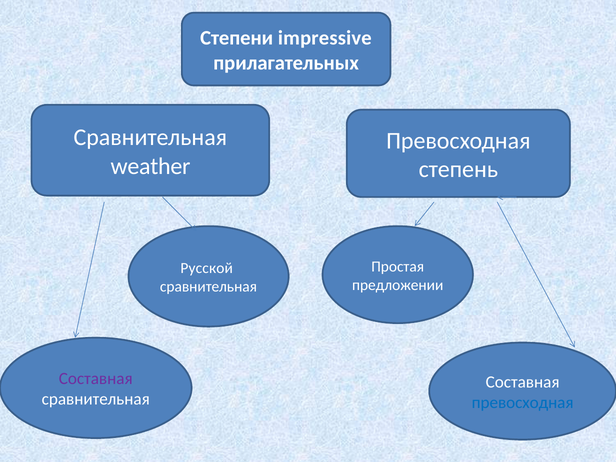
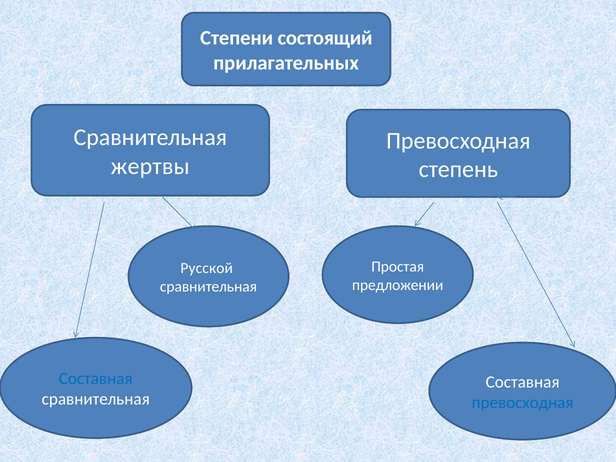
impressive: impressive -> состоящий (325, 38)
weather: weather -> жертвы (150, 166)
Составная colour: purple -> blue (96, 379)
